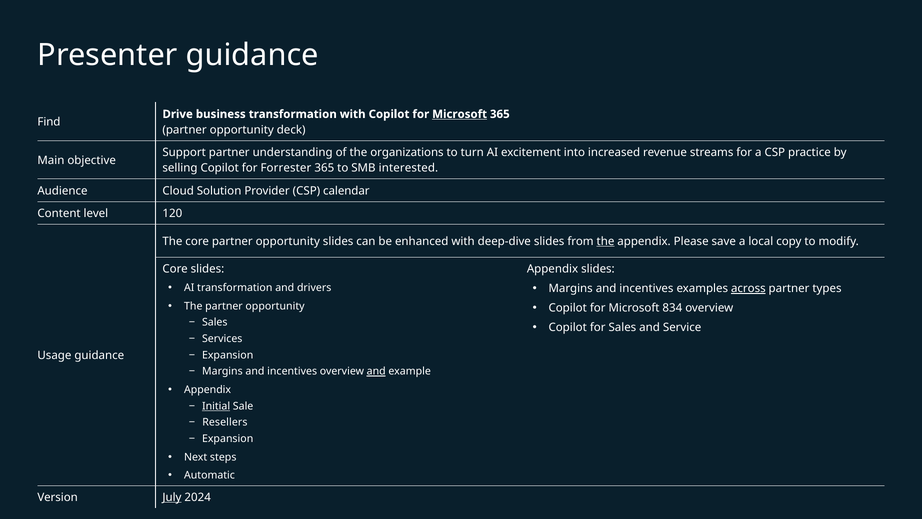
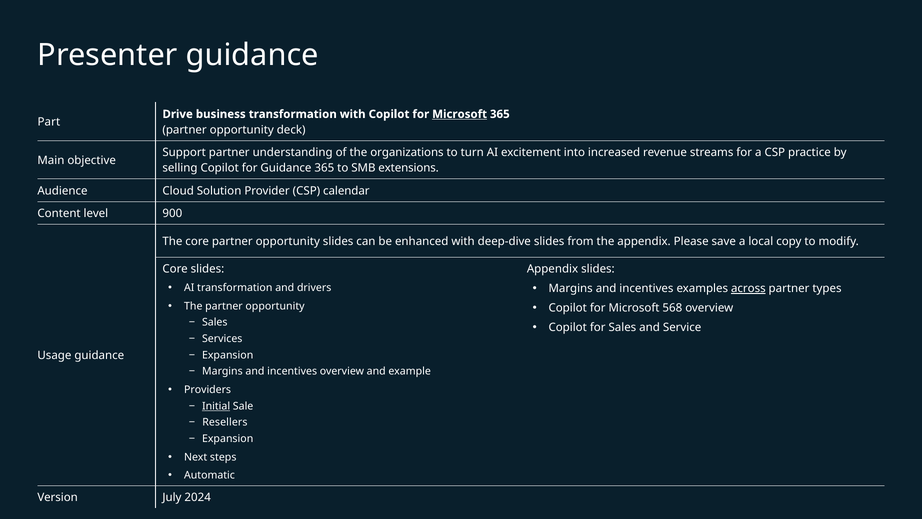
Find: Find -> Part (49, 122)
for Forrester: Forrester -> Guidance (286, 168)
interested: interested -> extensions (409, 168)
120: 120 -> 900 (172, 213)
the underline: present -> none (605, 241)
834: 834 -> 568 (672, 308)
and underline: present -> none (376, 371)
Appendix: Appendix -> Providers (208, 389)
July underline: present -> none (172, 497)
